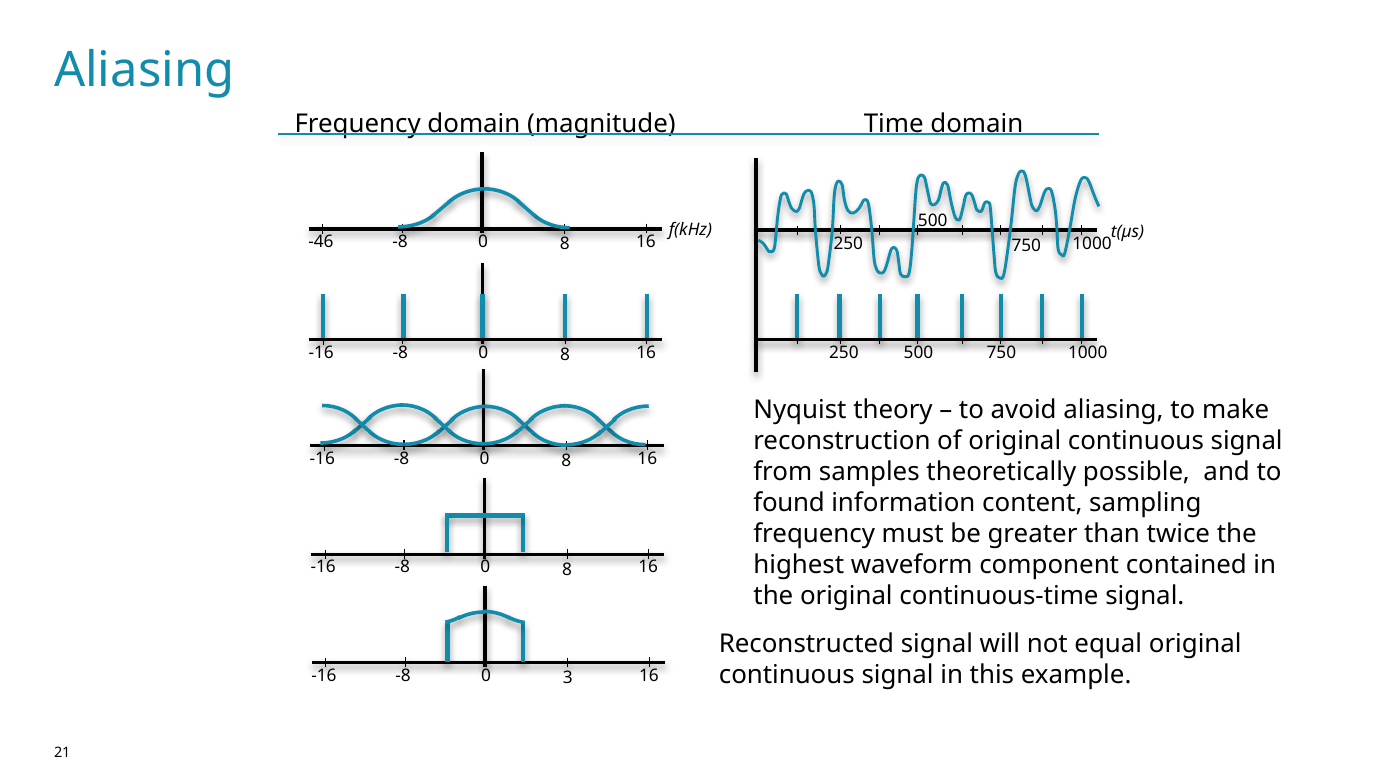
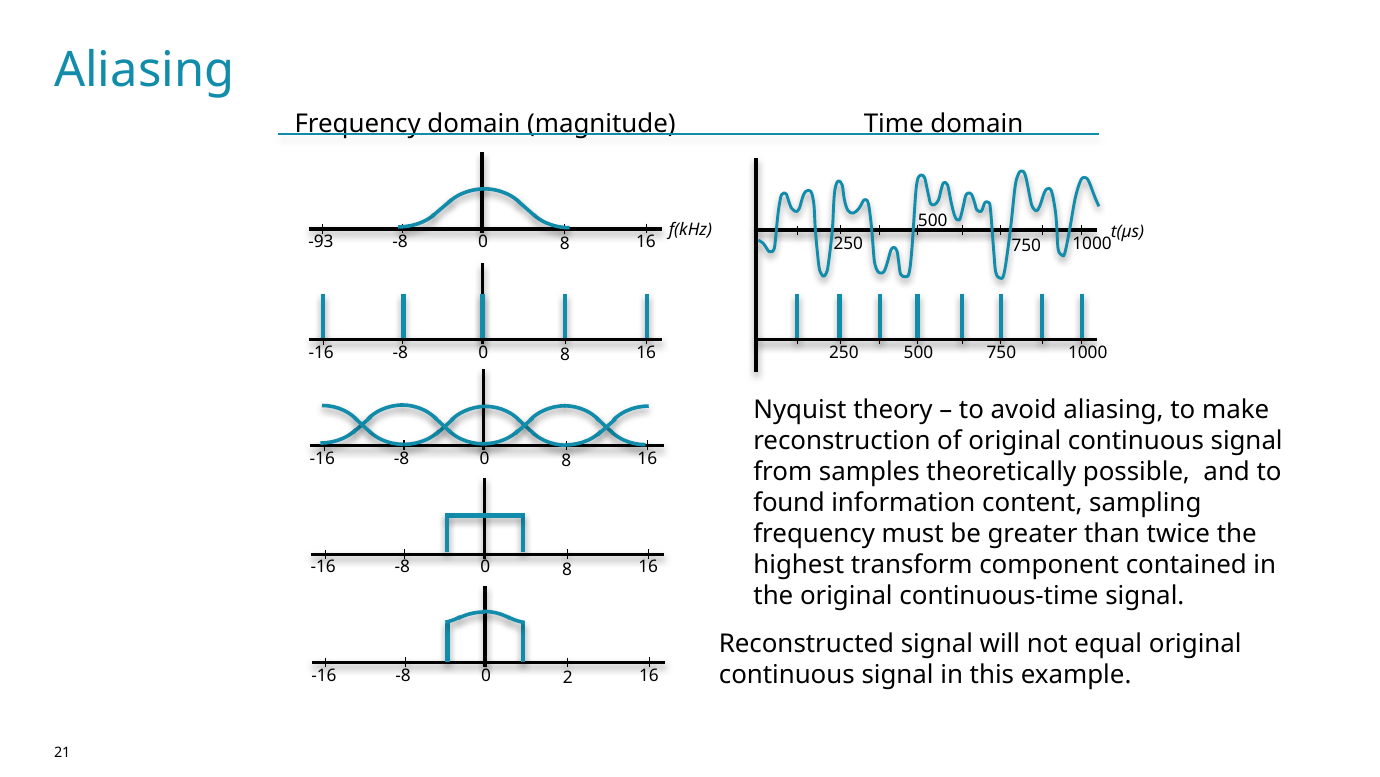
-46: -46 -> -93 (321, 242)
waveform: waveform -> transform (912, 565)
3: 3 -> 2 (568, 677)
